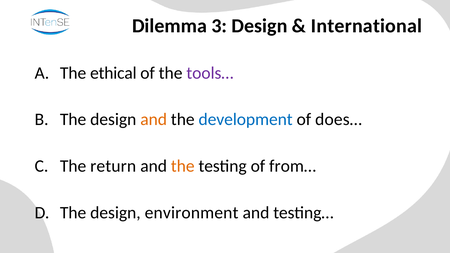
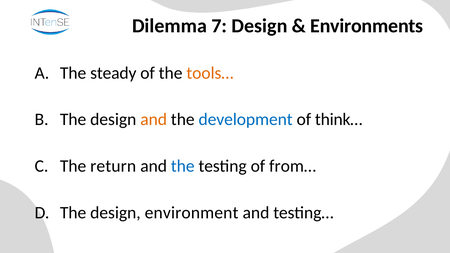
3: 3 -> 7 (219, 26)
International: International -> Environments (367, 26)
ethical: ethical -> steady (113, 73)
tools… colour: purple -> orange (210, 73)
does…: does… -> think… (339, 120)
the colour: orange -> blue (183, 166)
